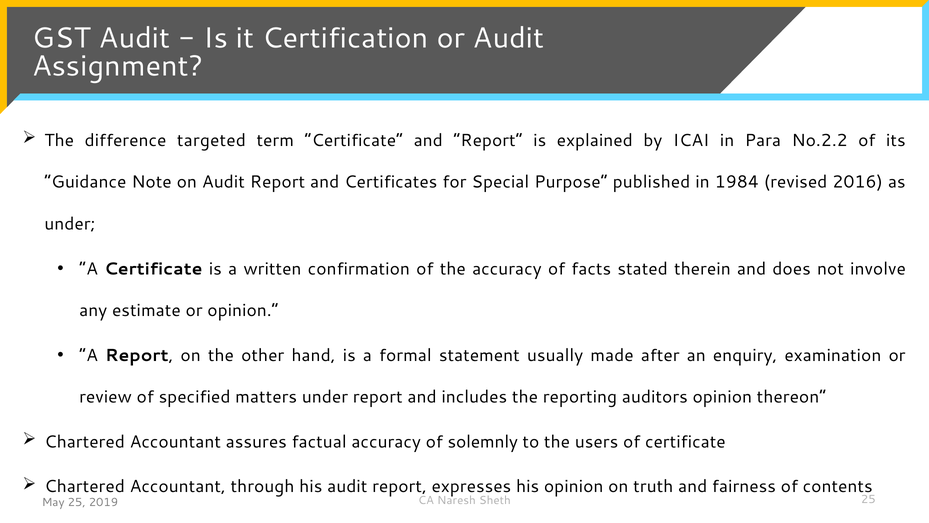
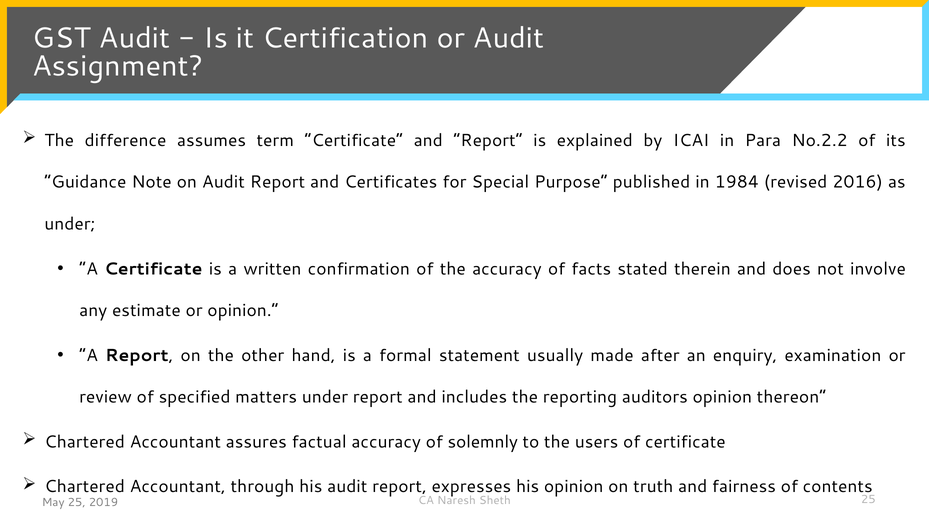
targeted: targeted -> assumes (212, 140)
